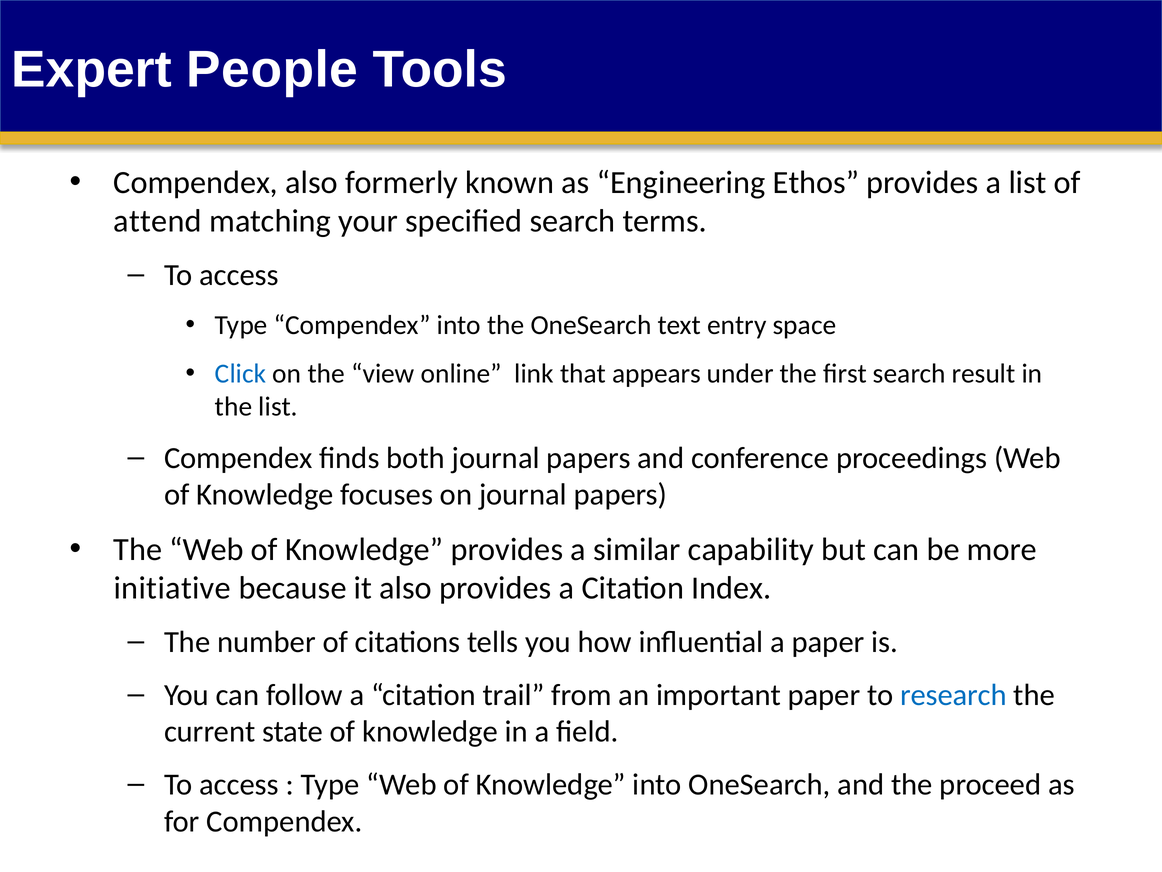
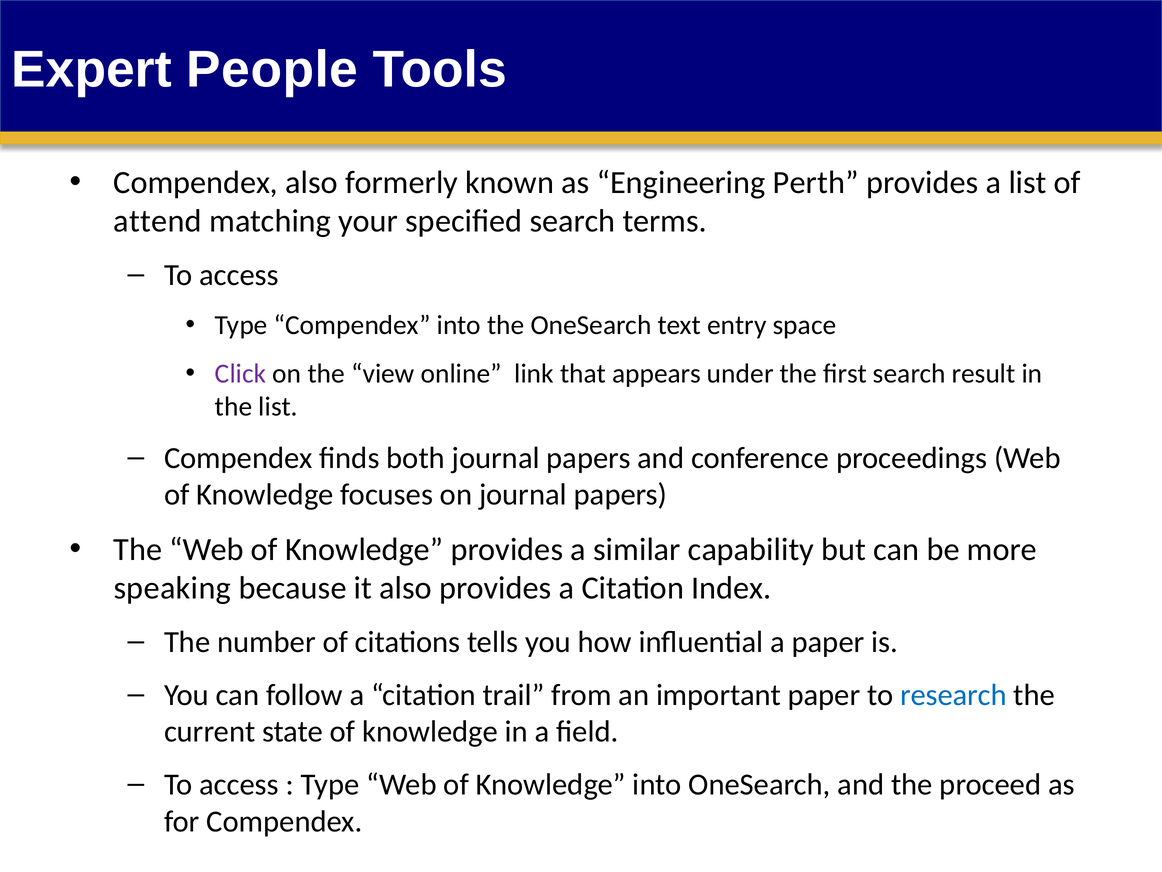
Ethos: Ethos -> Perth (816, 182)
Click colour: blue -> purple (241, 374)
initiative: initiative -> speaking (172, 588)
